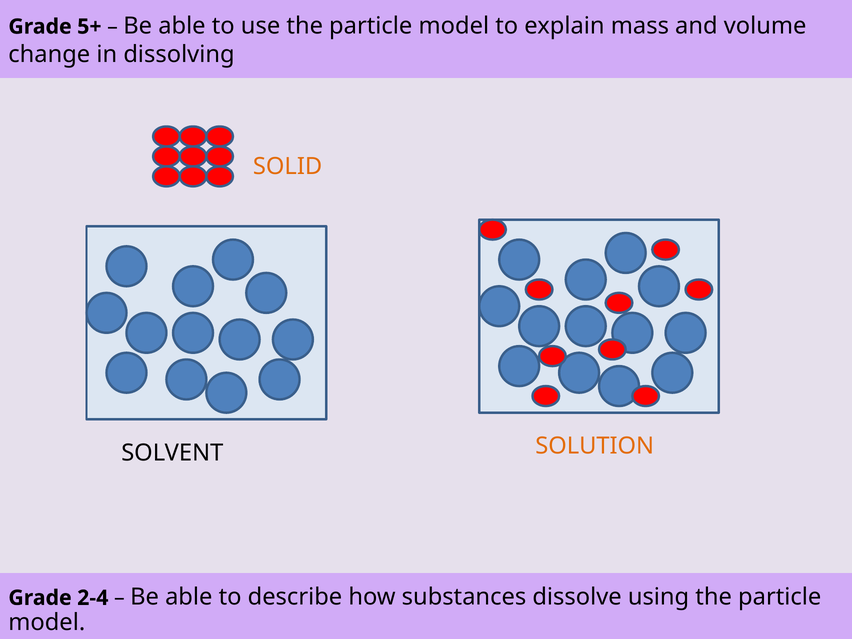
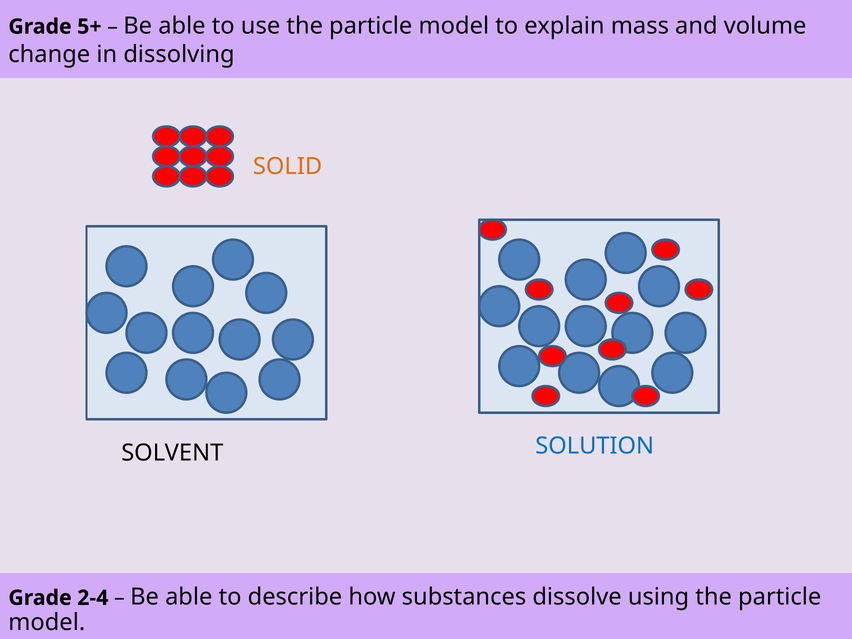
SOLUTION colour: orange -> blue (595, 446)
